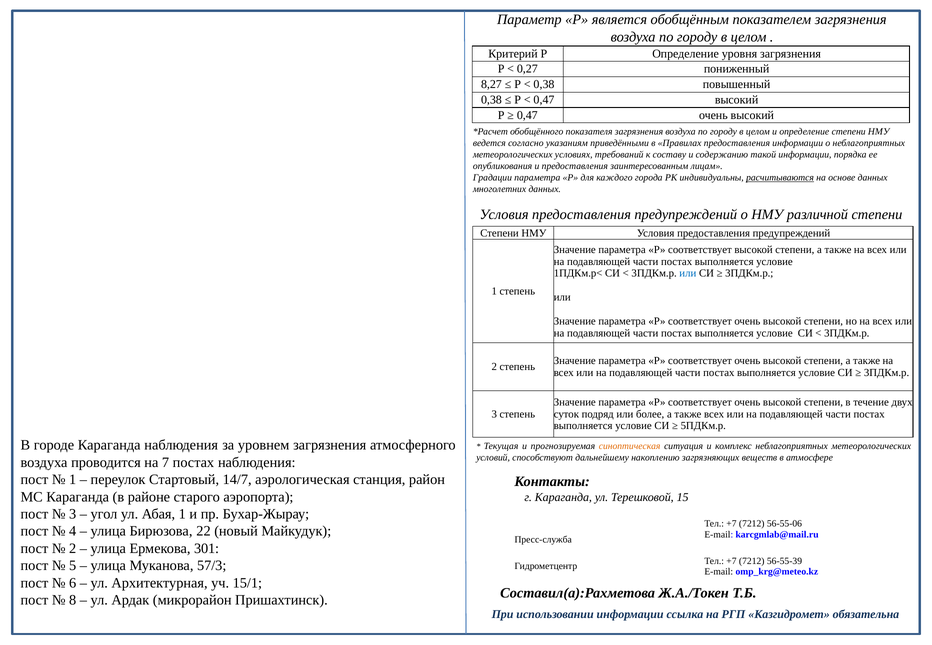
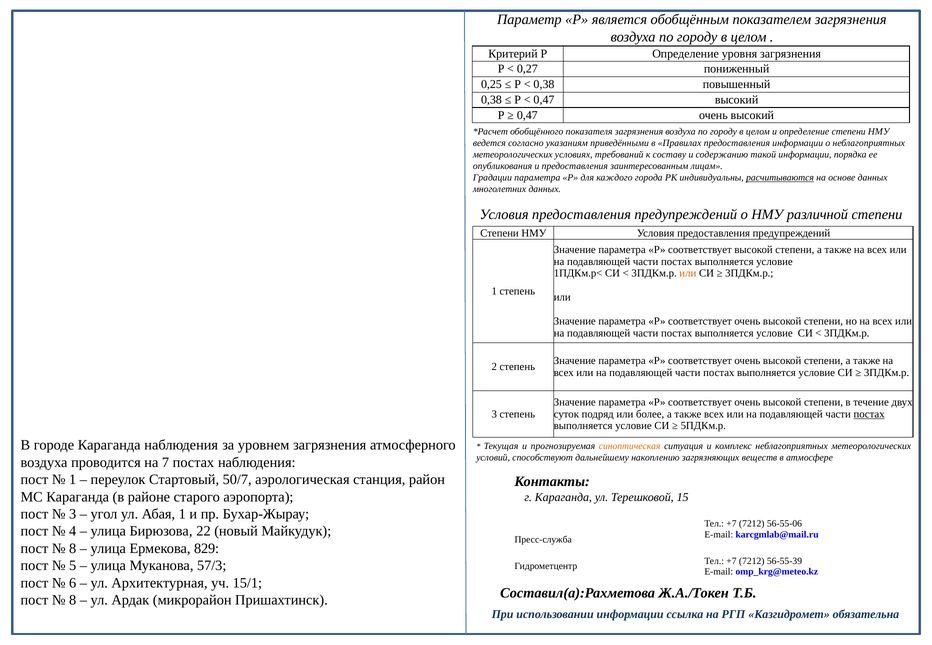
8,27: 8,27 -> 0,25 (491, 84)
или colour: blue -> orange (688, 273)
постах underline: none -> present (869, 414)
14/7: 14/7 -> 50/7 (237, 480)
2: 2 -> 8 (73, 549)
301: 301 -> 829 (207, 549)
